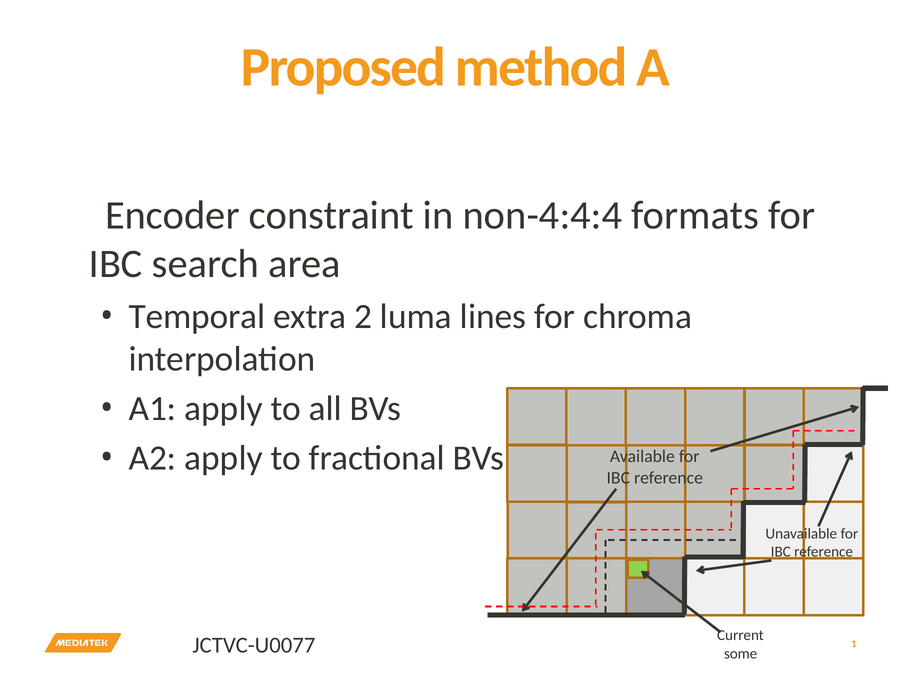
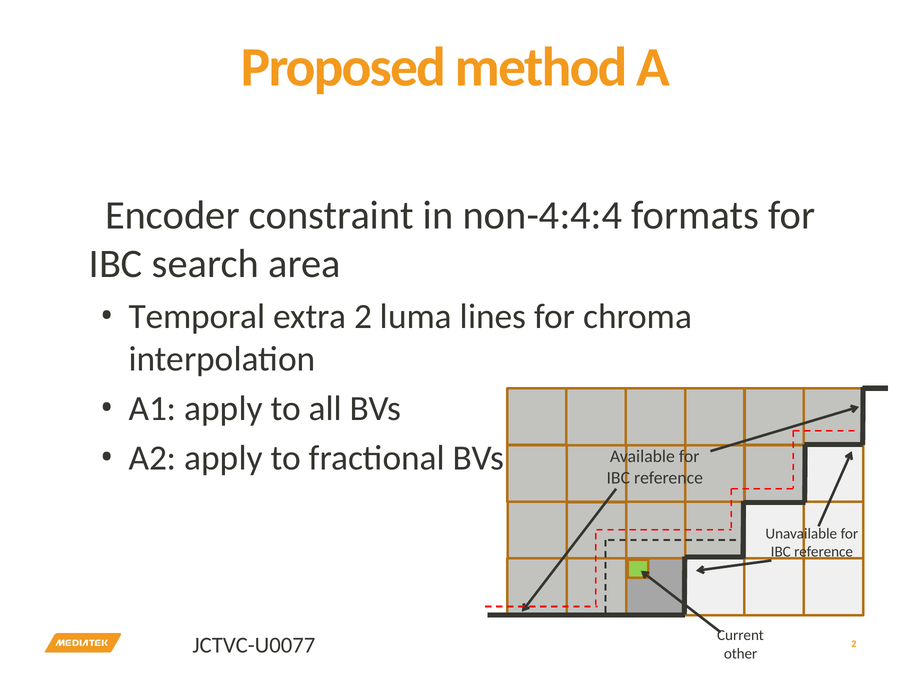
1: 1 -> 2 (854, 644)
some: some -> other (741, 654)
